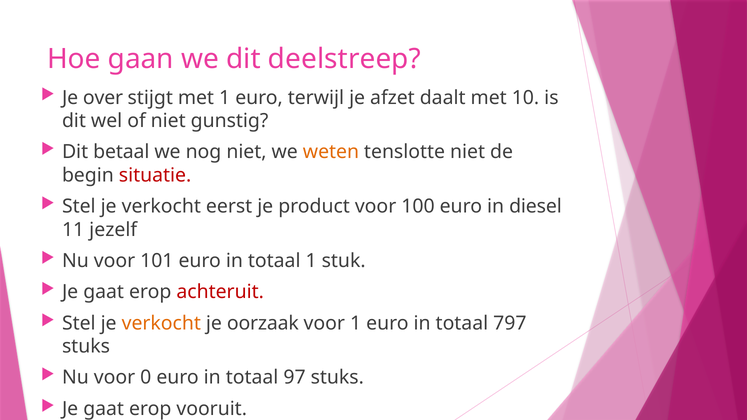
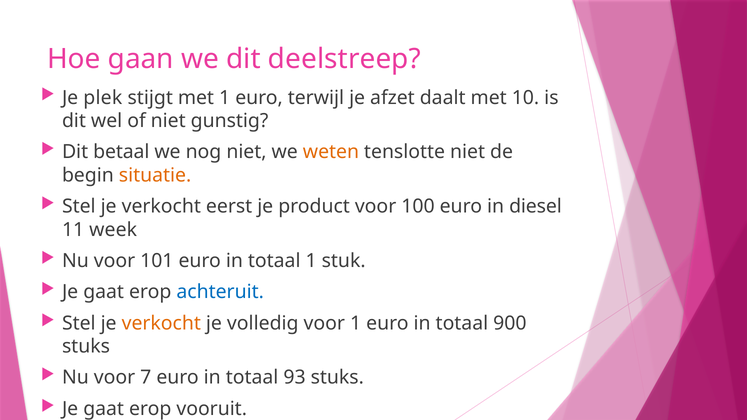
over: over -> plek (103, 98)
situatie colour: red -> orange (155, 175)
jezelf: jezelf -> week (113, 230)
achteruit colour: red -> blue (220, 292)
oorzaak: oorzaak -> volledig (263, 323)
797: 797 -> 900 (510, 323)
0: 0 -> 7 (146, 378)
97: 97 -> 93 (295, 378)
